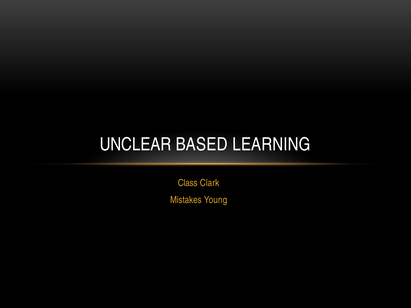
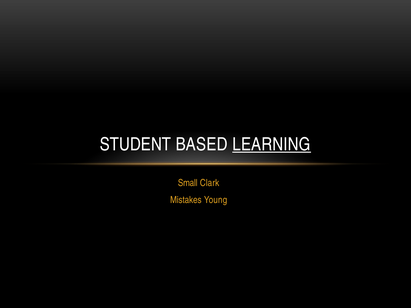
UNCLEAR: UNCLEAR -> STUDENT (135, 145)
LEARNING underline: none -> present (271, 145)
Class: Class -> Small (188, 183)
